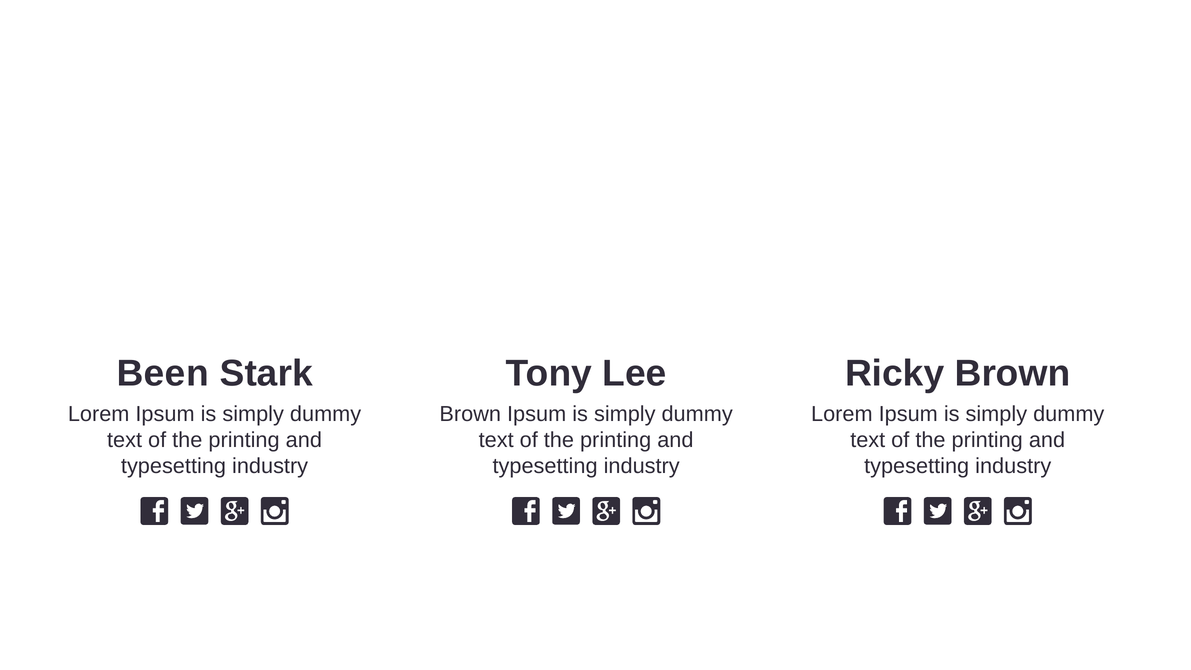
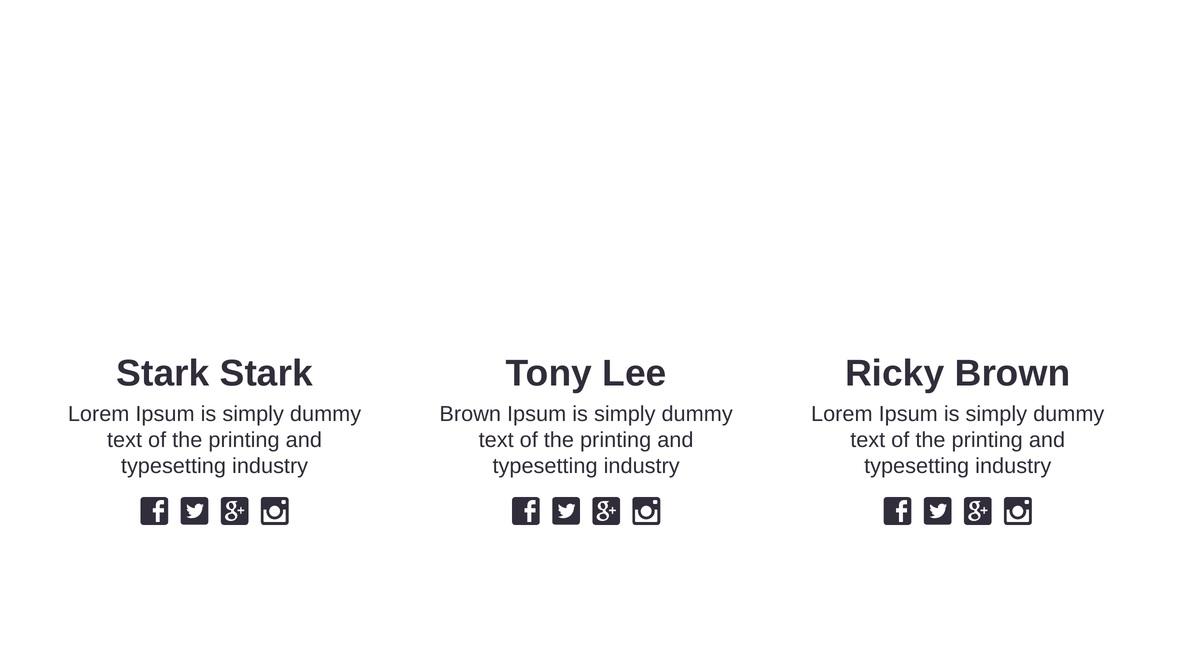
Been: Been -> Stark (163, 373)
